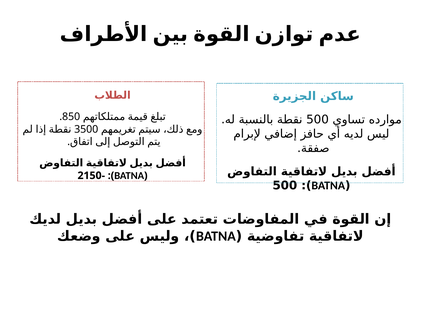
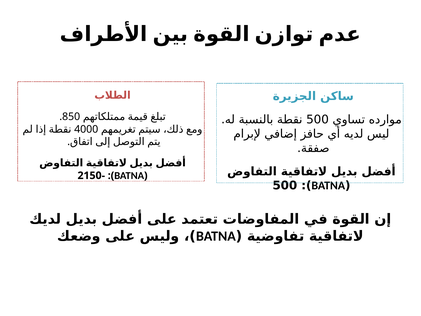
3500: 3500 -> 4000 (86, 129)
